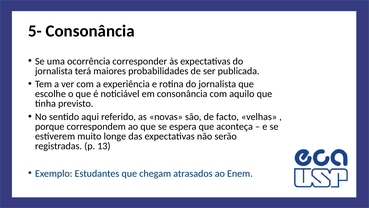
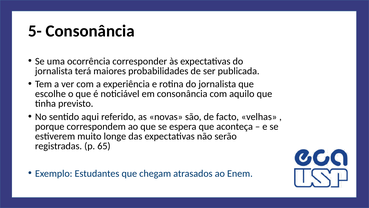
13: 13 -> 65 (104, 146)
